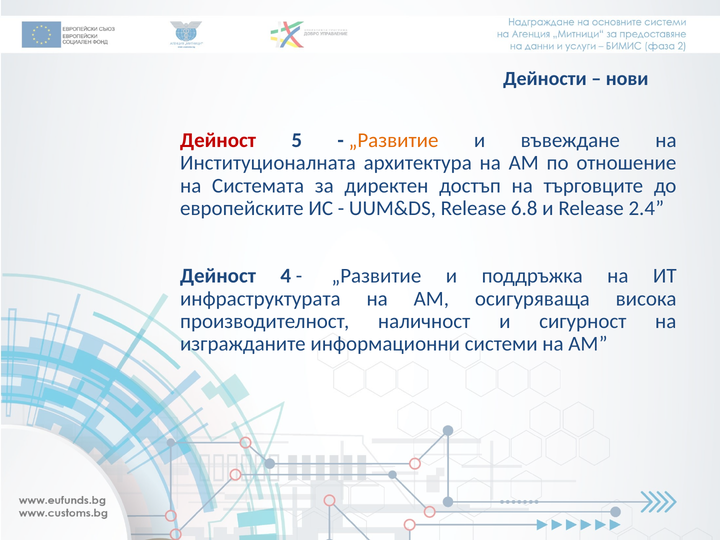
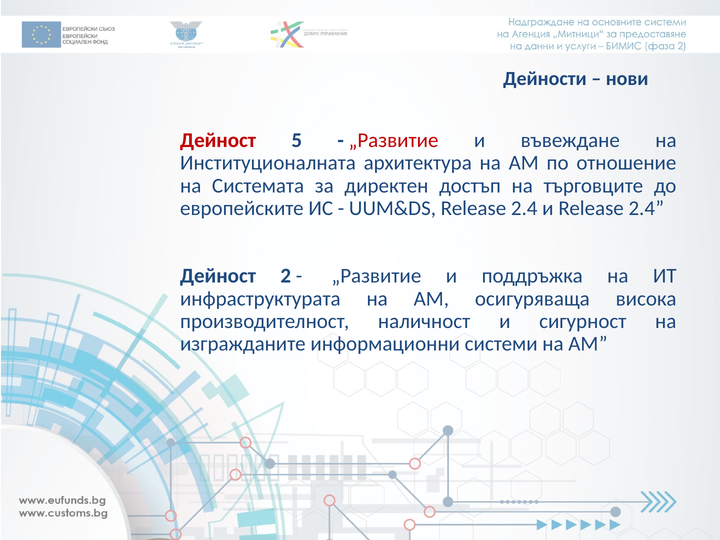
„Развитие colour: orange -> red (394, 140)
UUM&DS Release 6.8: 6.8 -> 2.4 (524, 208)
4: 4 -> 2 (286, 276)
